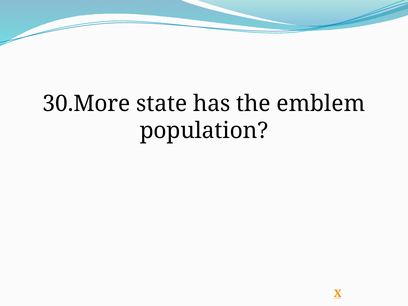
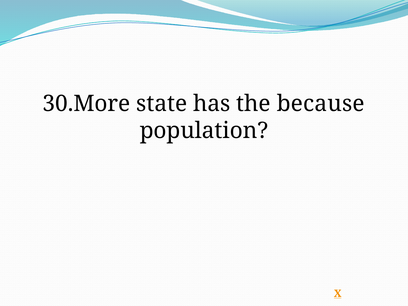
emblem: emblem -> because (321, 104)
